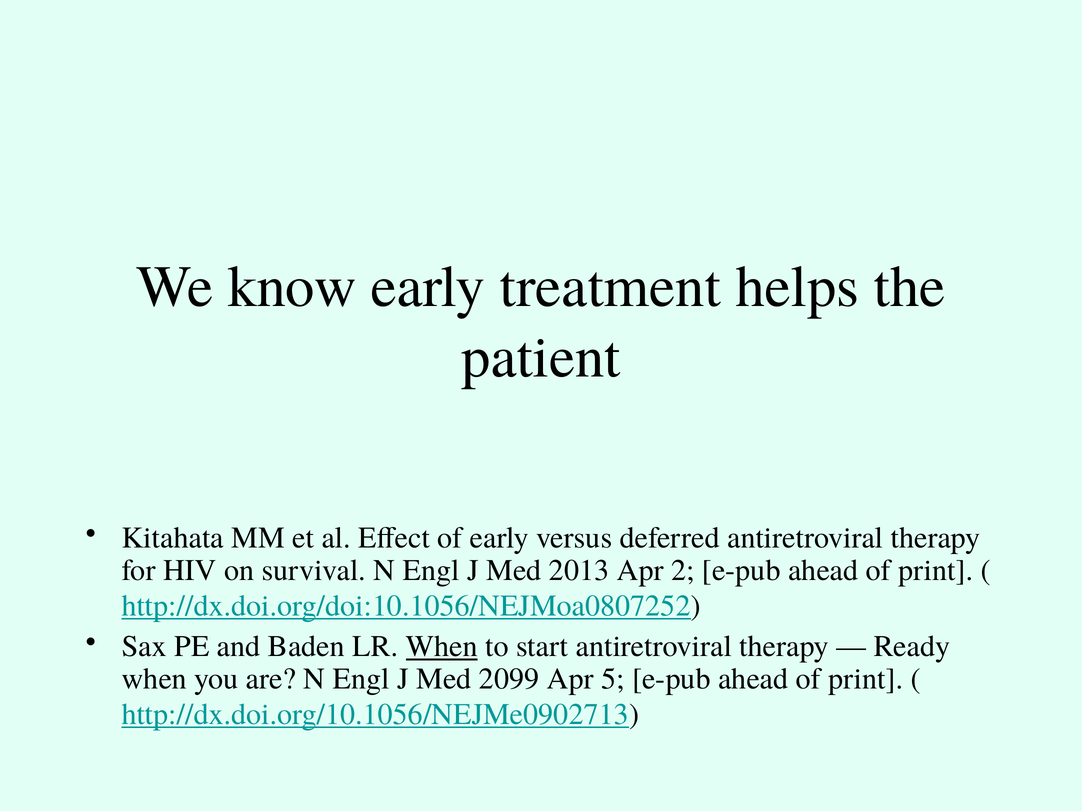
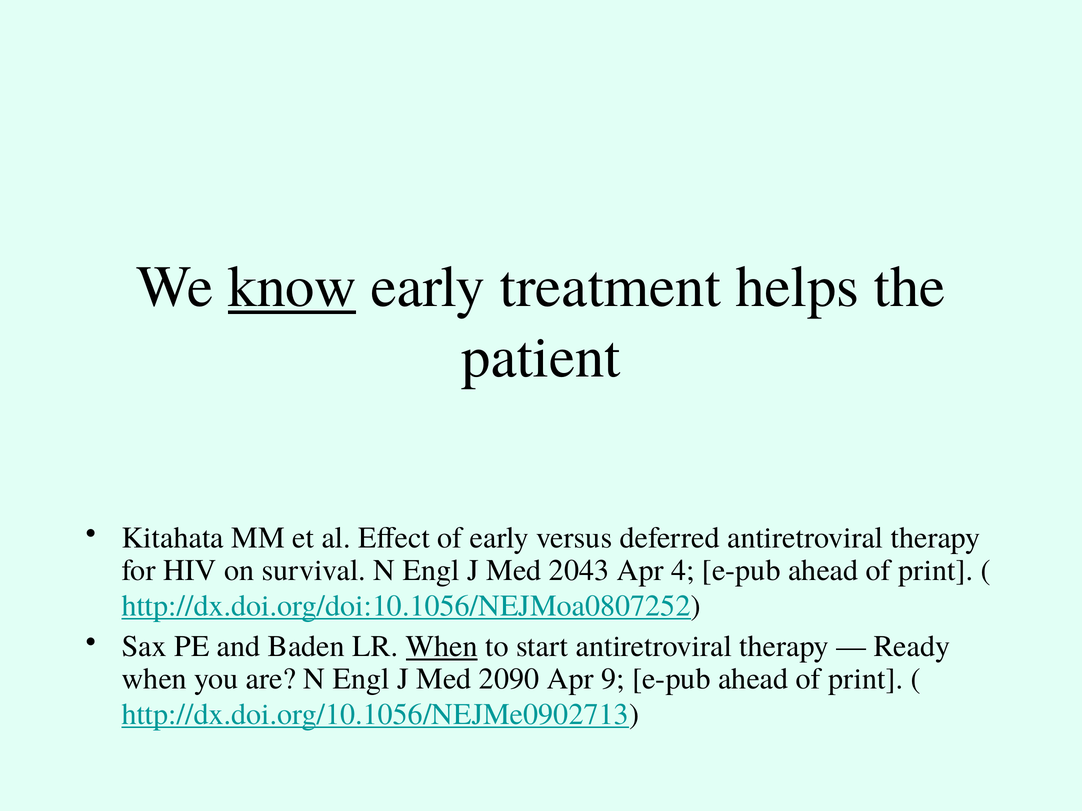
know underline: none -> present (292, 287)
2013: 2013 -> 2043 (579, 571)
2: 2 -> 4 (683, 571)
2099: 2099 -> 2090 (509, 679)
5: 5 -> 9 (613, 679)
